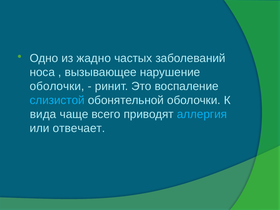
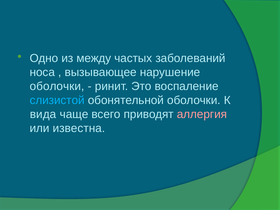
жадно: жадно -> между (94, 58)
аллергия colour: light blue -> pink (202, 114)
отвечает: отвечает -> известна (79, 128)
